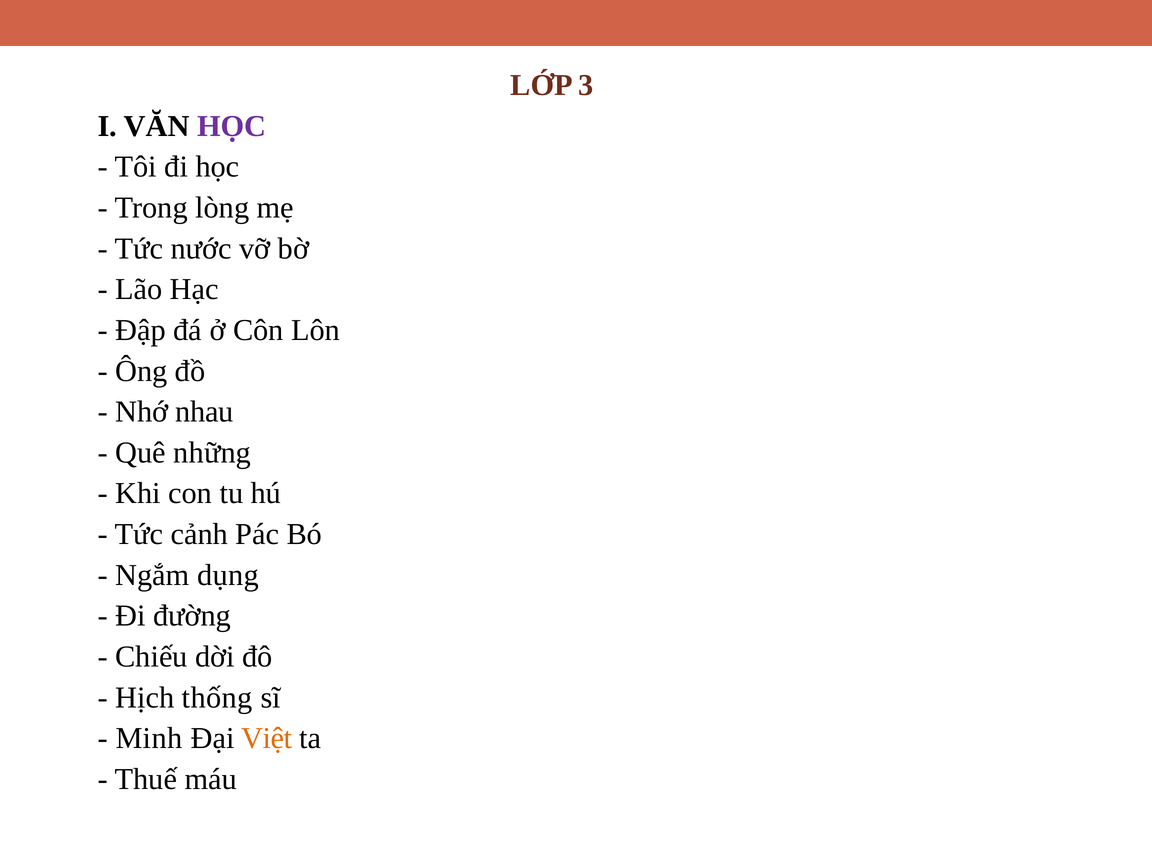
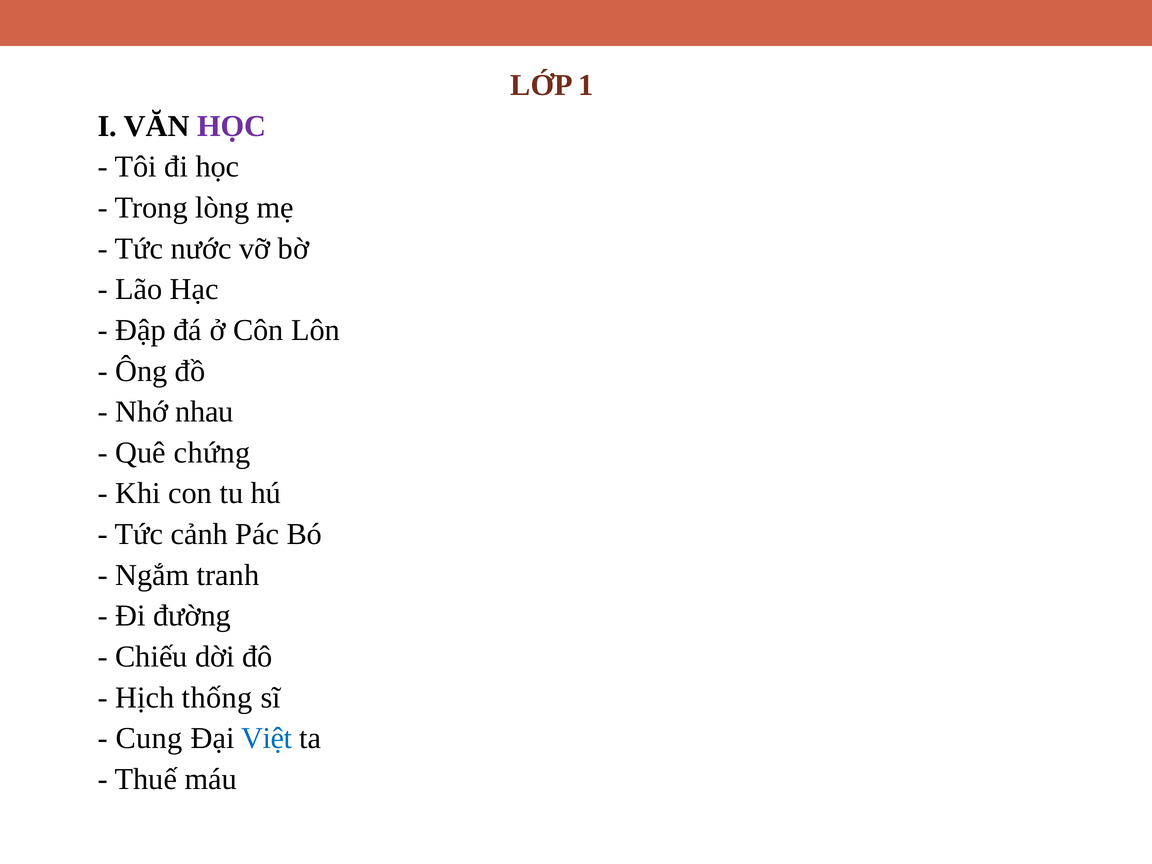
3: 3 -> 1 (586, 85)
những: những -> chứng (212, 453)
dụng: dụng -> tranh (228, 575)
Minh: Minh -> Cung (149, 738)
Việt colour: orange -> blue (267, 738)
